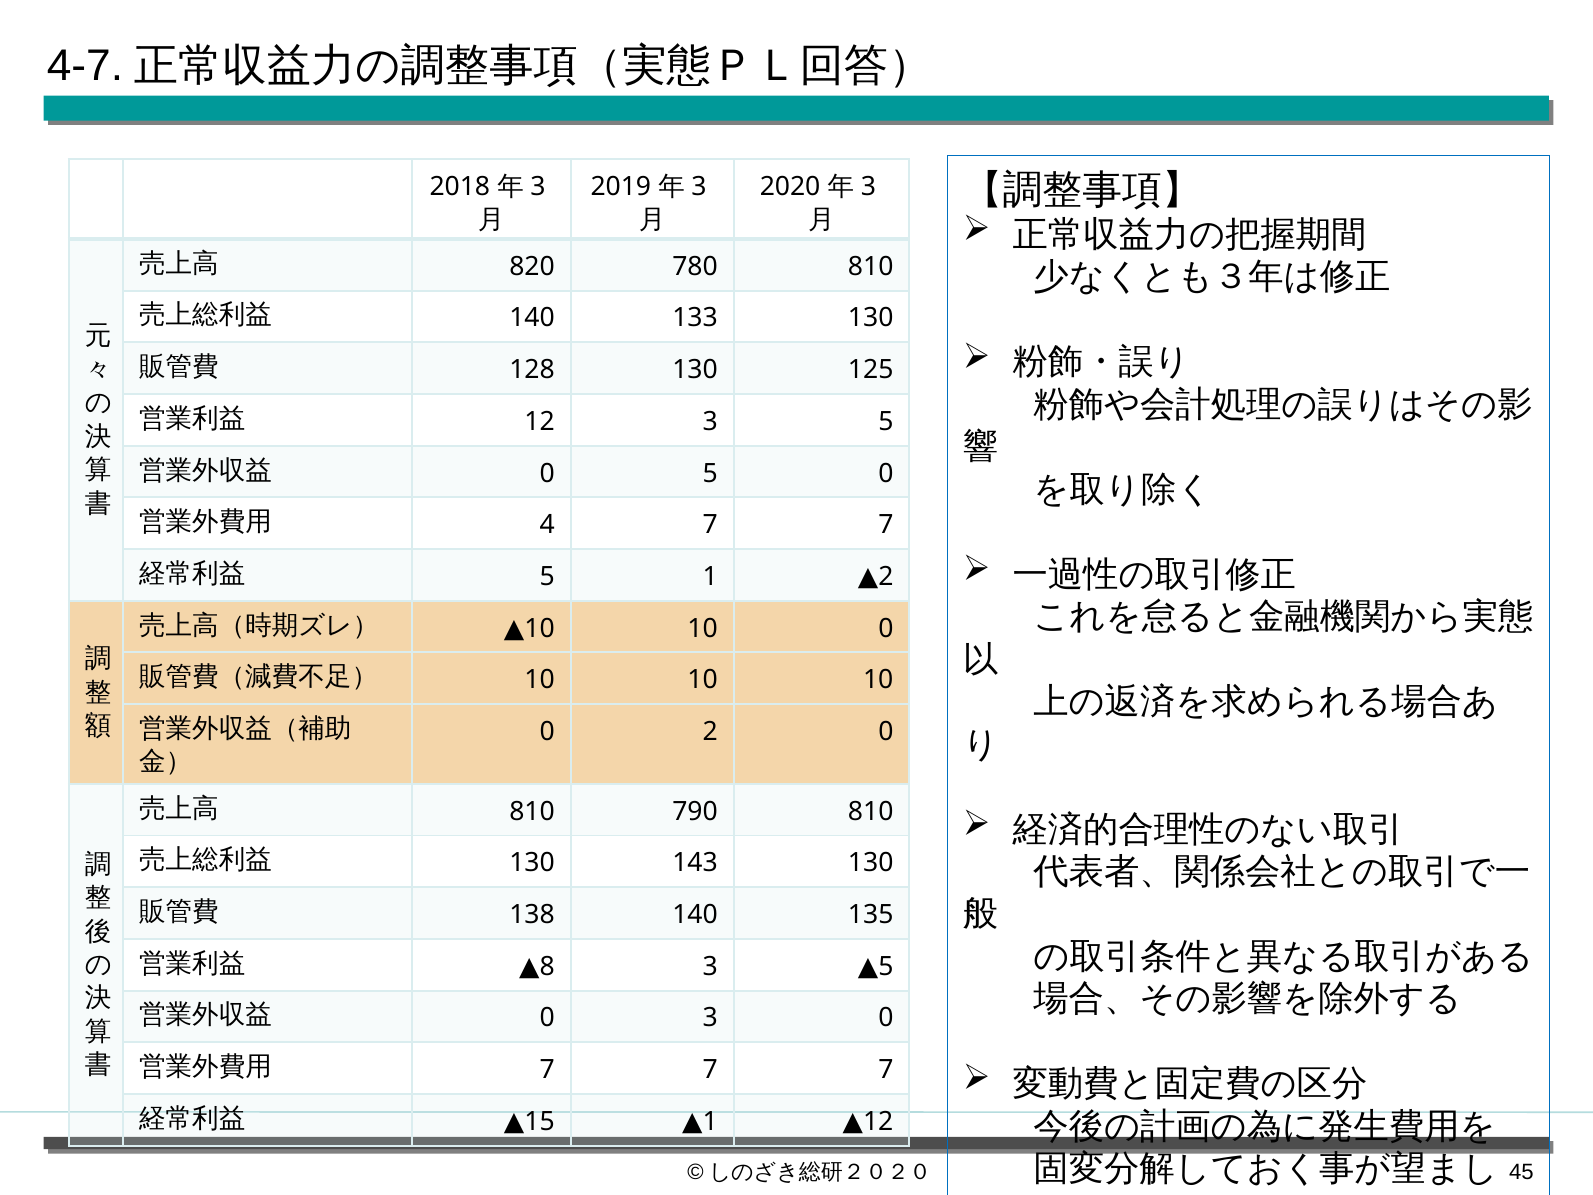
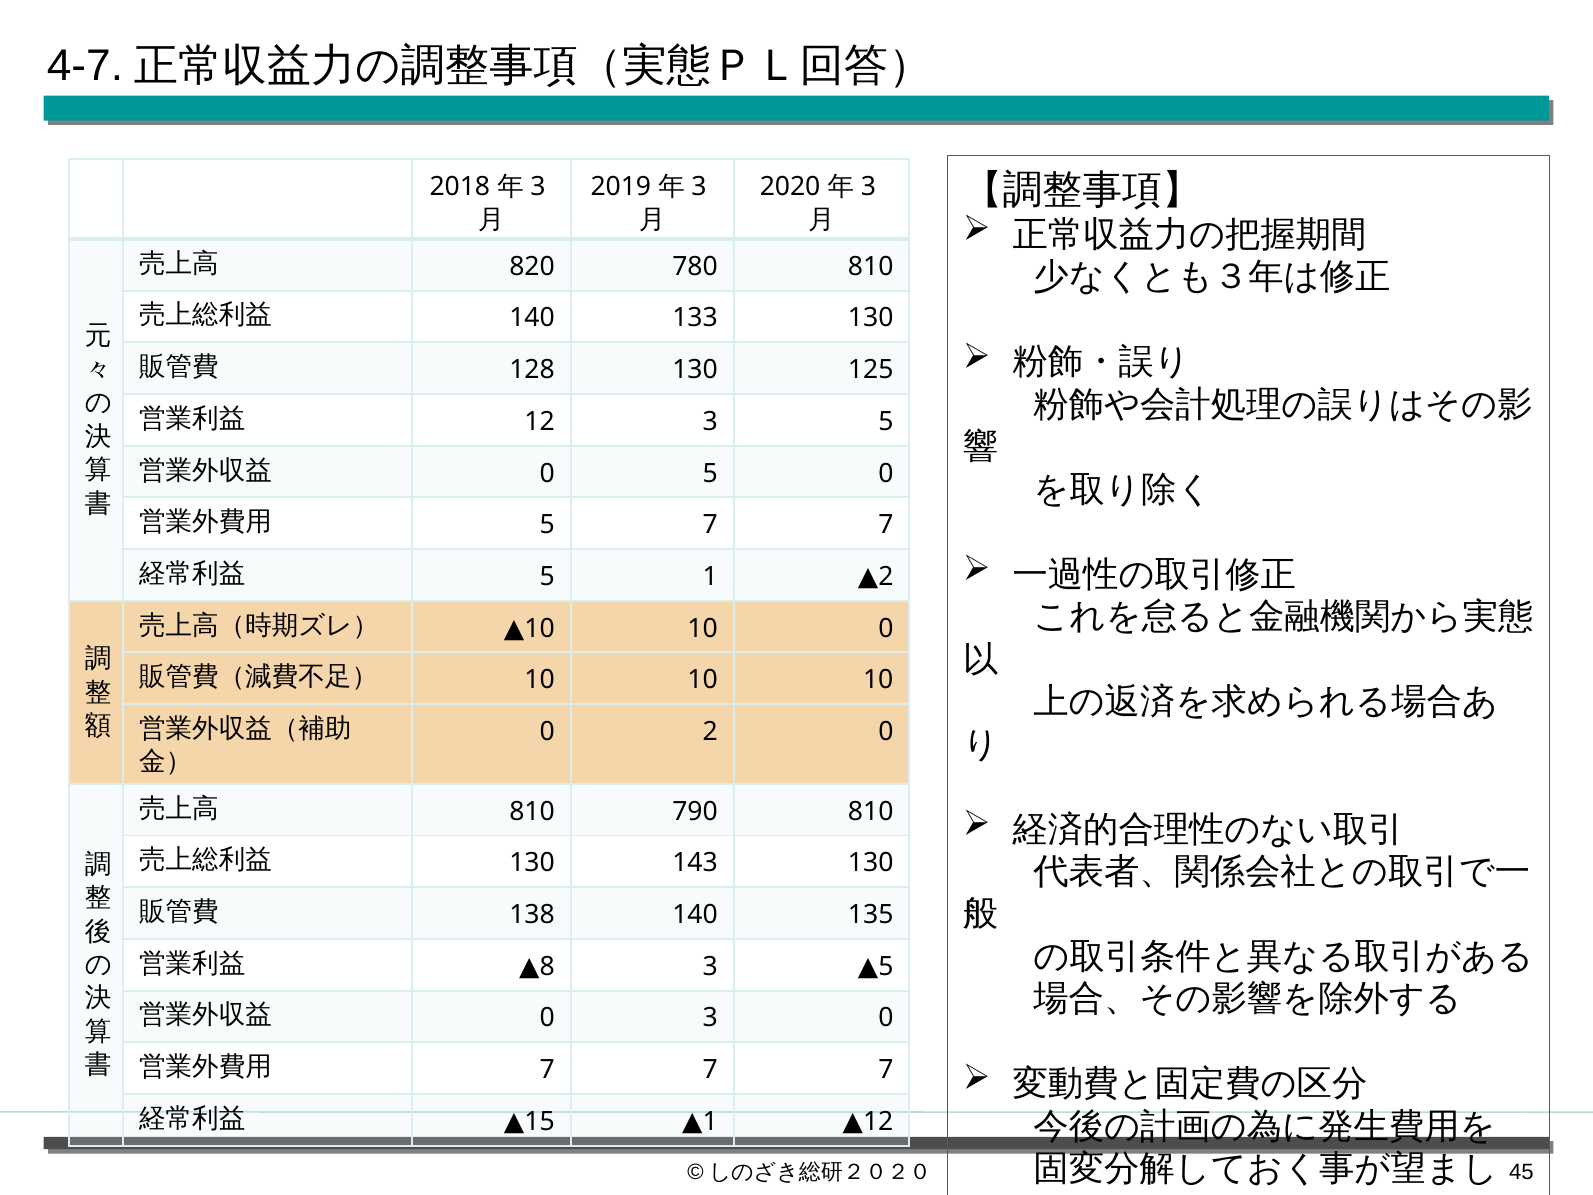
4: 4 -> 5 (547, 525)
